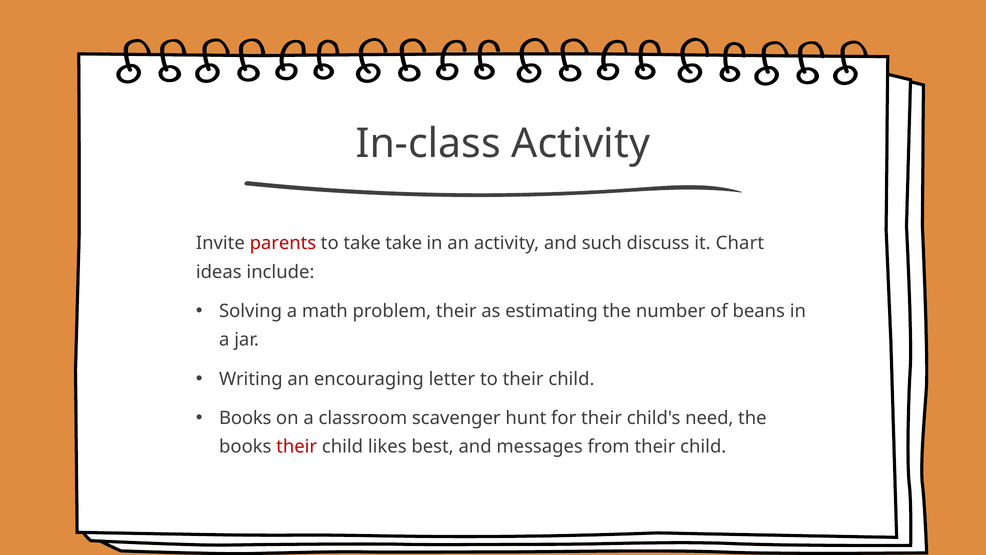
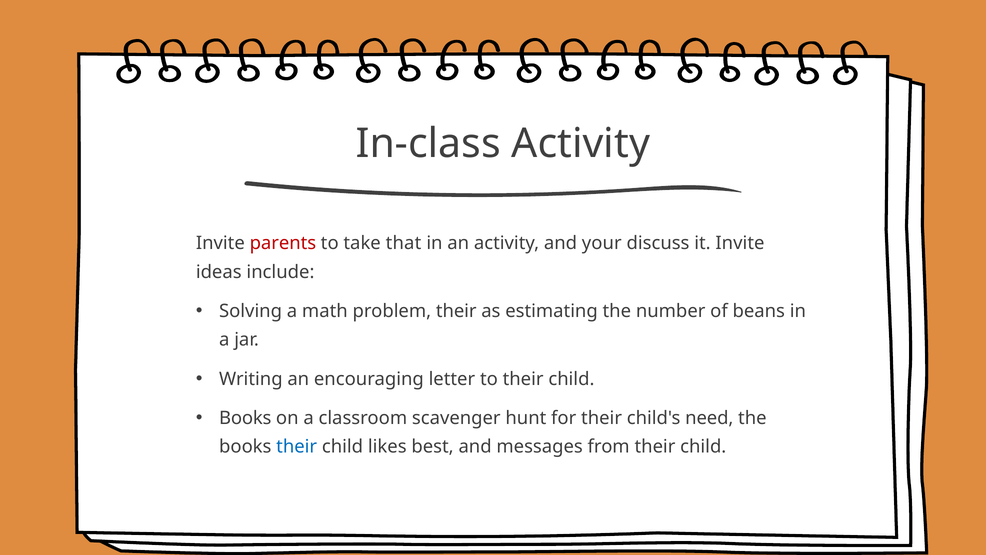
take take: take -> that (404, 243)
such: such -> your (602, 243)
it Chart: Chart -> Invite (740, 243)
their colour: red -> blue (297, 446)
